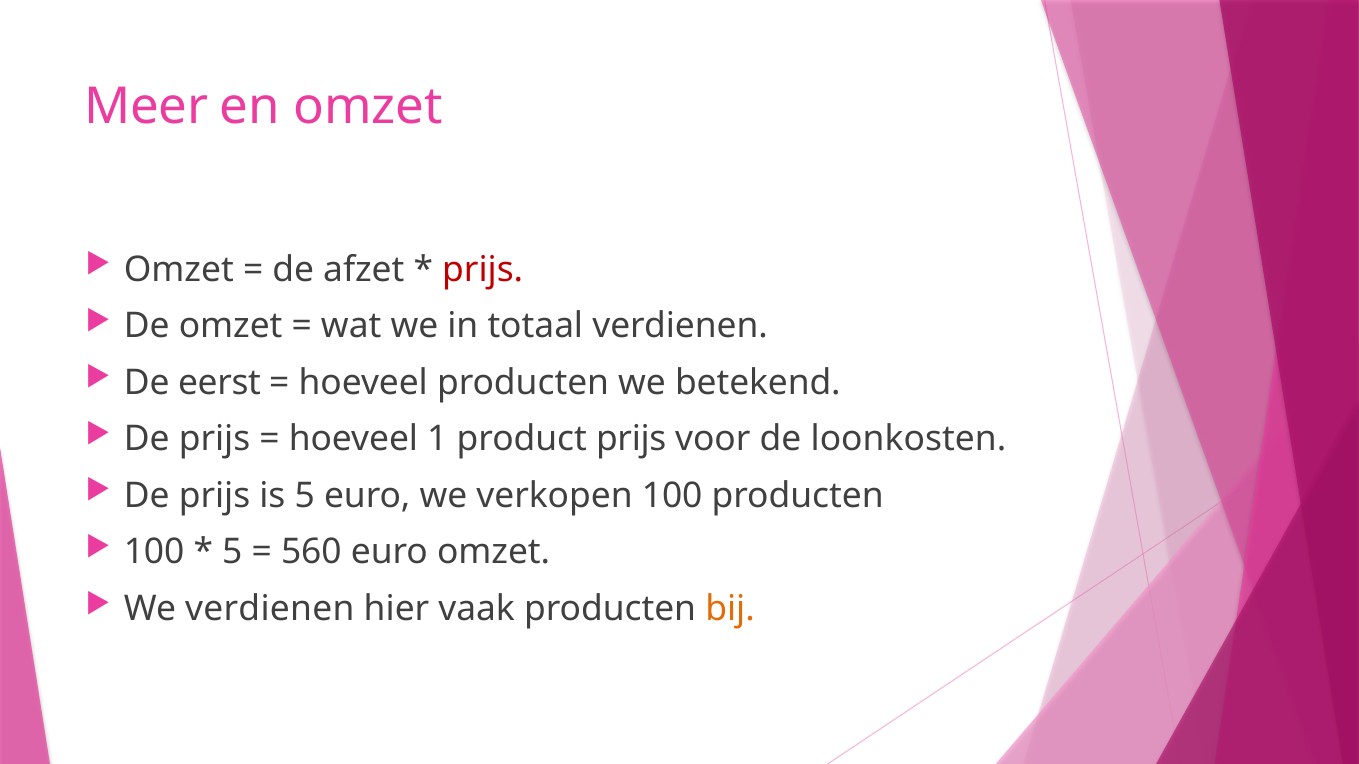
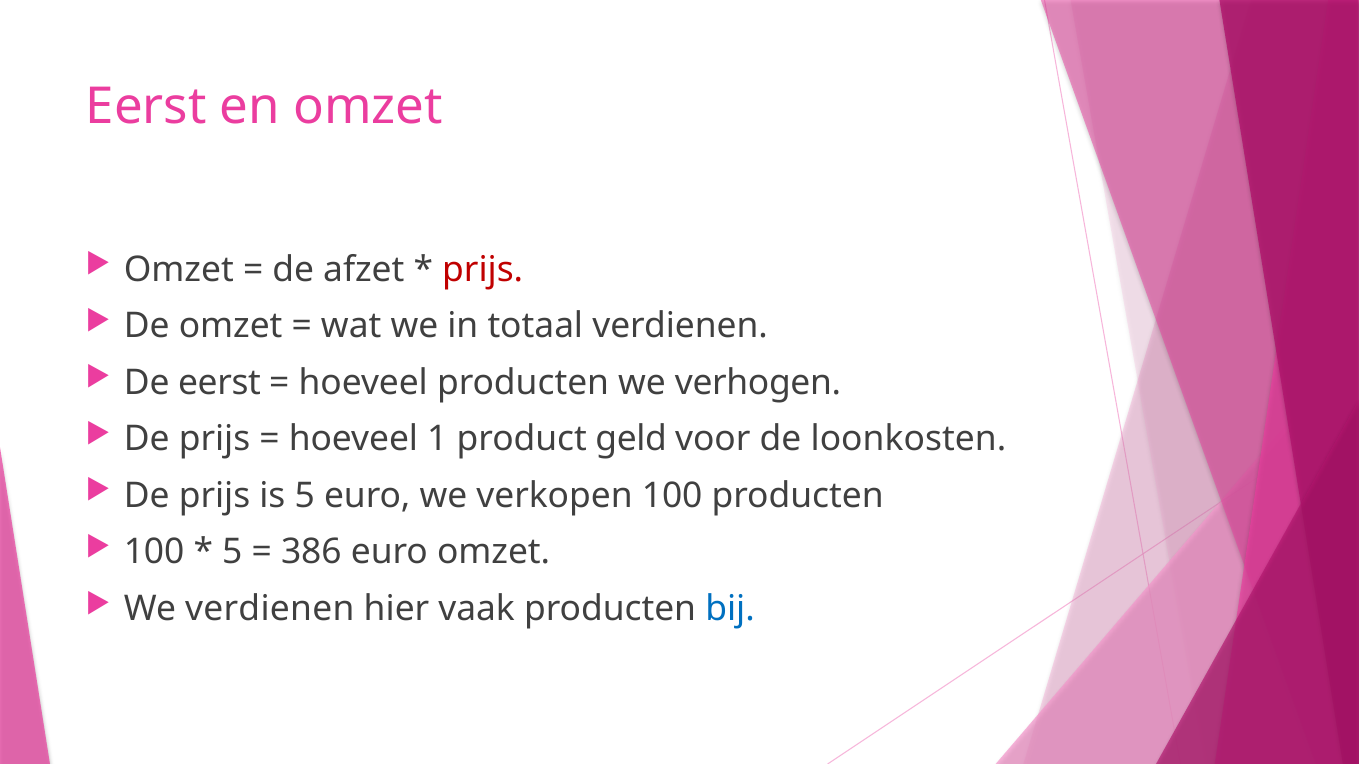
Meer: Meer -> Eerst (146, 107)
betekend: betekend -> verhogen (758, 383)
product prijs: prijs -> geld (631, 439)
560: 560 -> 386 (311, 553)
bij colour: orange -> blue (730, 609)
